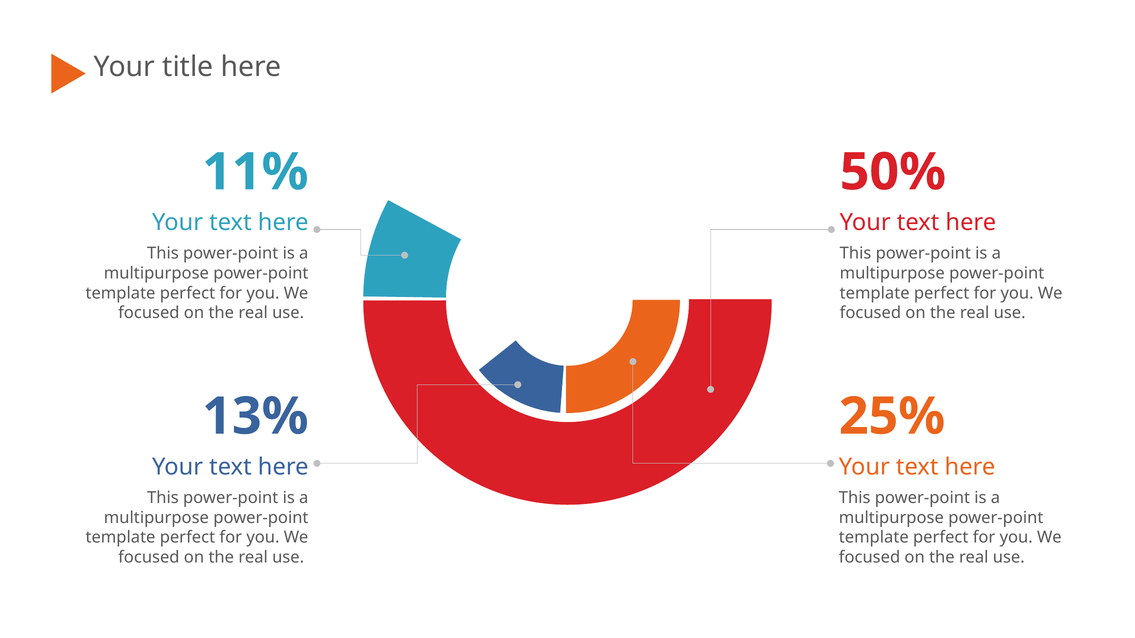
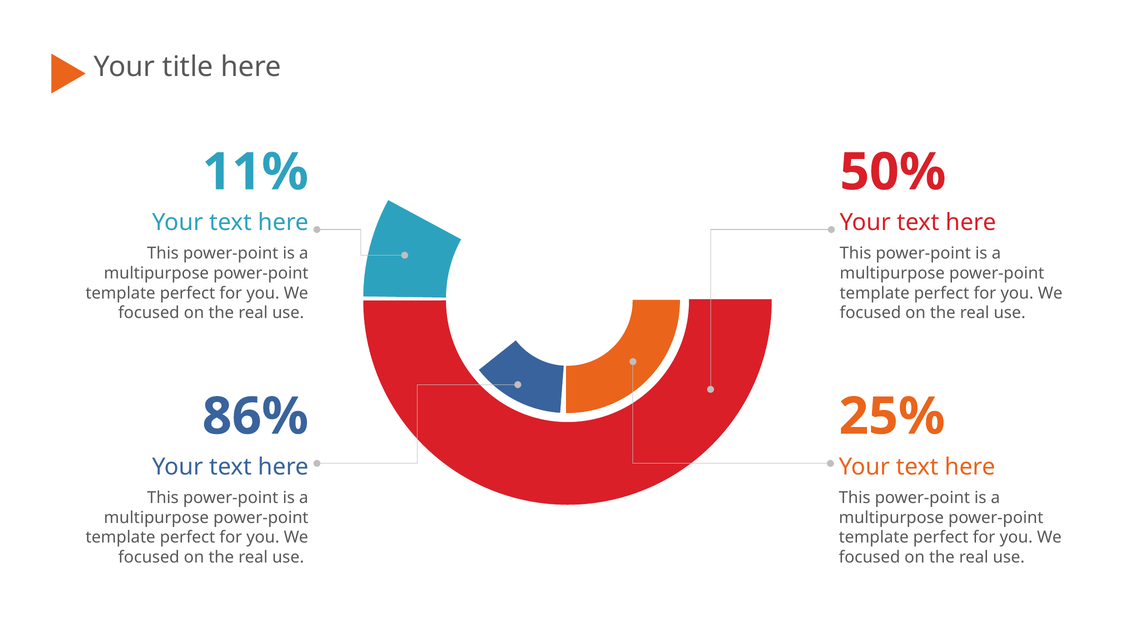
13%: 13% -> 86% (255, 417)
